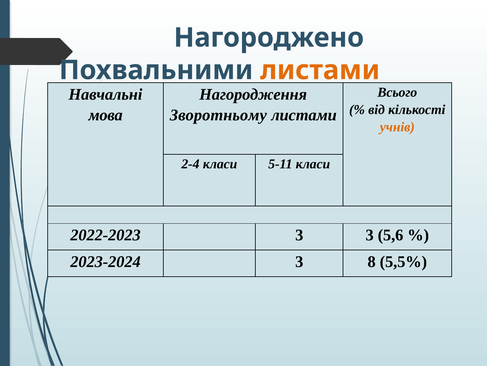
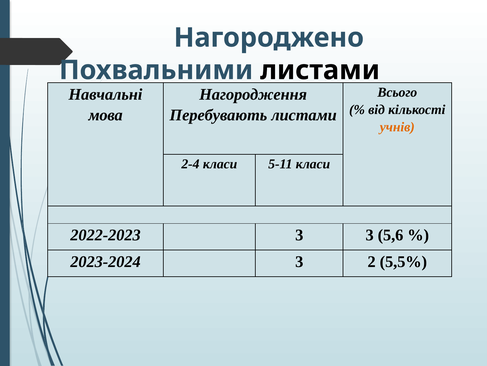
листами colour: orange -> black (320, 70)
Зворотньому: Зворотньому -> Перебувають (218, 115)
8: 8 -> 2 (372, 261)
